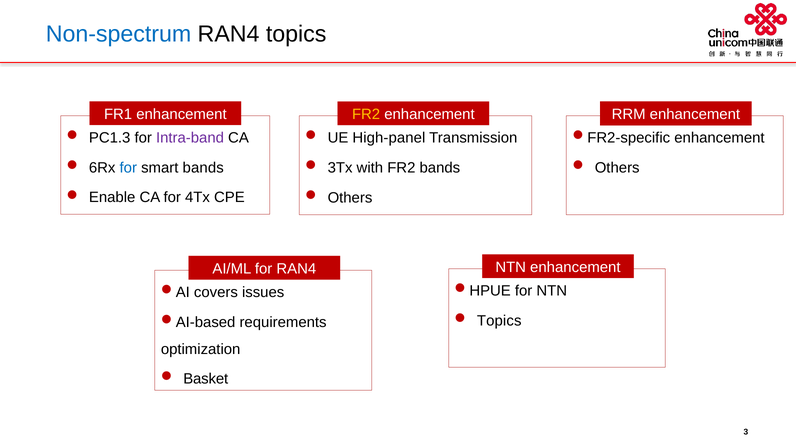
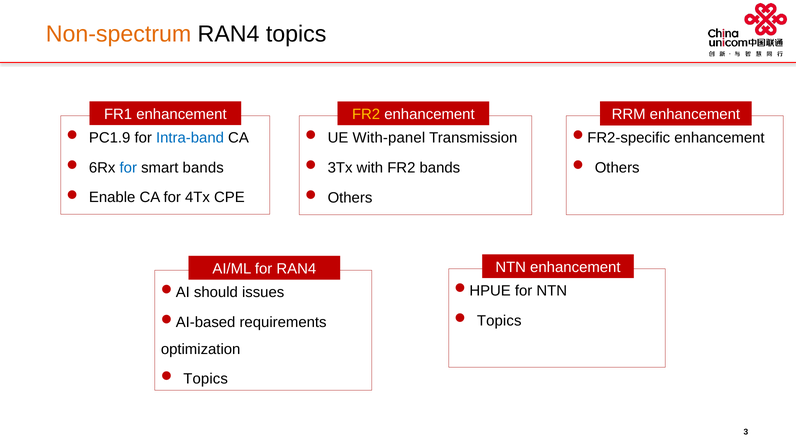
Non-spectrum colour: blue -> orange (119, 34)
PC1.3: PC1.3 -> PC1.9 (110, 138)
Intra-band colour: purple -> blue (190, 138)
High-panel: High-panel -> With-panel (389, 138)
covers: covers -> should (216, 292)
Basket: Basket -> Topics (206, 379)
